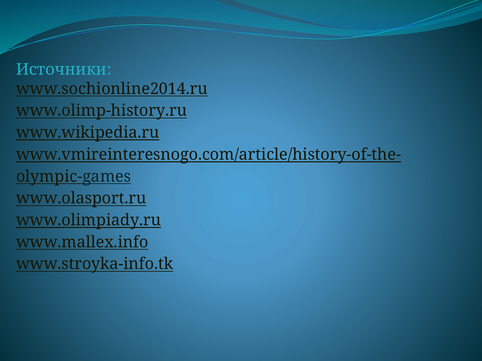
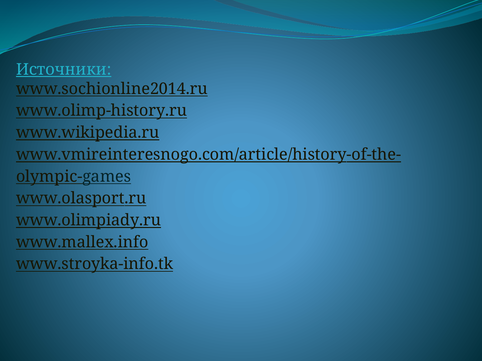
Источники underline: none -> present (64, 70)
